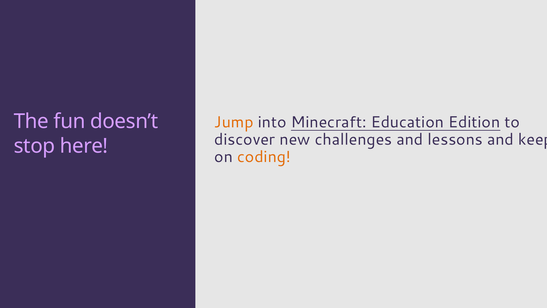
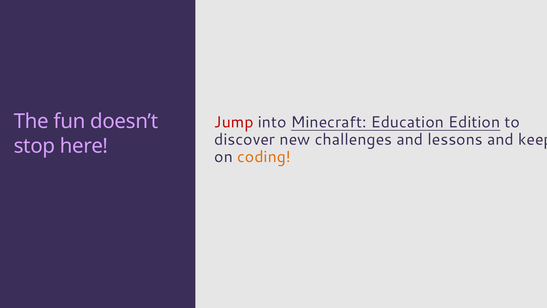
Jump colour: orange -> red (234, 122)
